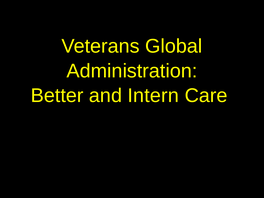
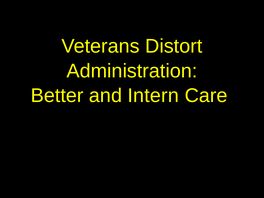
Global: Global -> Distort (174, 46)
